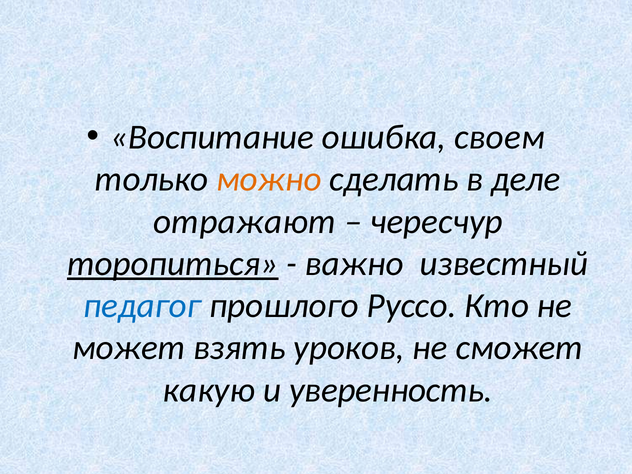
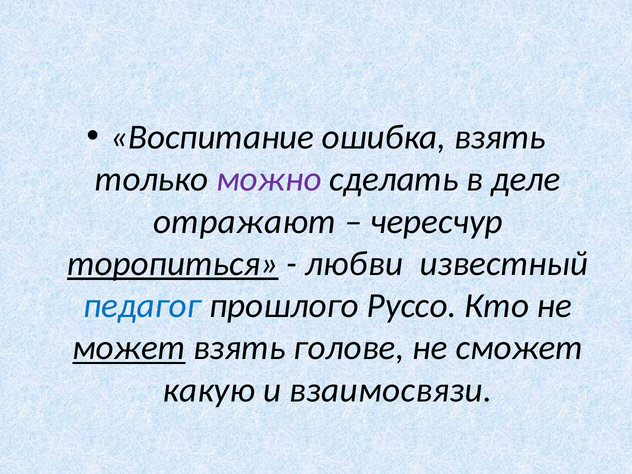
ошибка своем: своем -> взять (500, 137)
можно colour: orange -> purple (269, 179)
важно: важно -> любви (354, 264)
может underline: none -> present (129, 348)
уроков: уроков -> голове (349, 348)
уверенность: уверенность -> взаимосвязи (391, 390)
